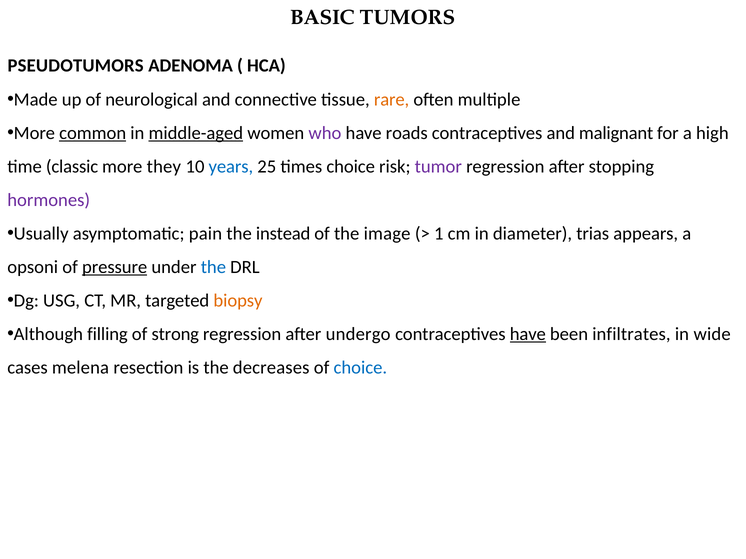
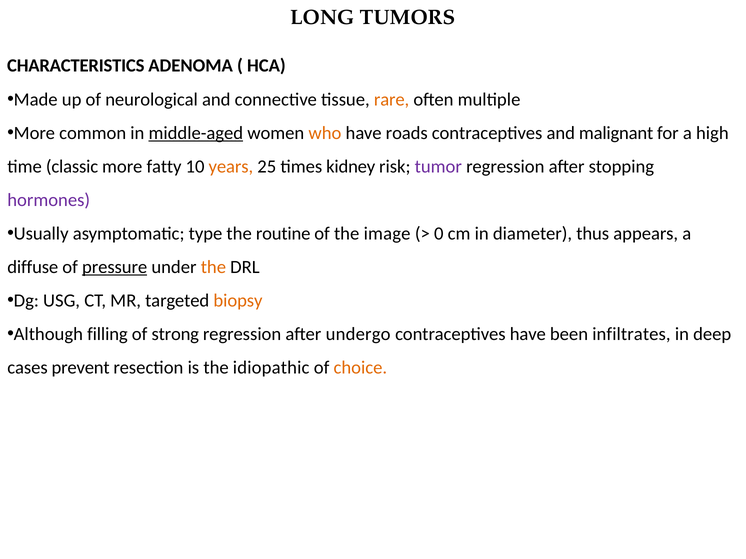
BASIC: BASIC -> LONG (322, 18)
PSEUDOTUMORS: PSEUDOTUMORS -> CHARACTERISTICS (76, 66)
common underline: present -> none (93, 133)
who colour: purple -> orange (325, 133)
they: they -> fatty (164, 167)
years colour: blue -> orange (231, 167)
times choice: choice -> kidney (351, 167)
pain: pain -> type (206, 234)
instead: instead -> routine (283, 234)
1: 1 -> 0 (439, 234)
trias: trias -> thus (593, 234)
opsoni: opsoni -> diffuse (33, 267)
the colour: blue -> orange (213, 267)
have underline: present -> none (528, 334)
wide: wide -> deep (712, 334)
melena: melena -> prevent (81, 368)
decreases: decreases -> idiopathic (271, 368)
choice colour: blue -> orange (360, 368)
